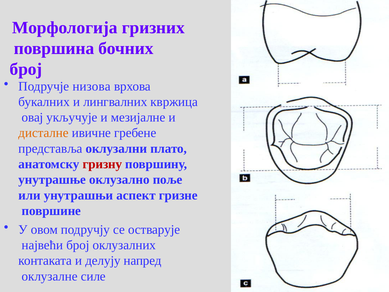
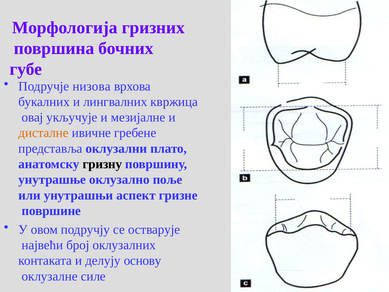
број: број -> губе (26, 69)
гризну colour: red -> black (102, 164)
напред: напред -> основу (143, 260)
